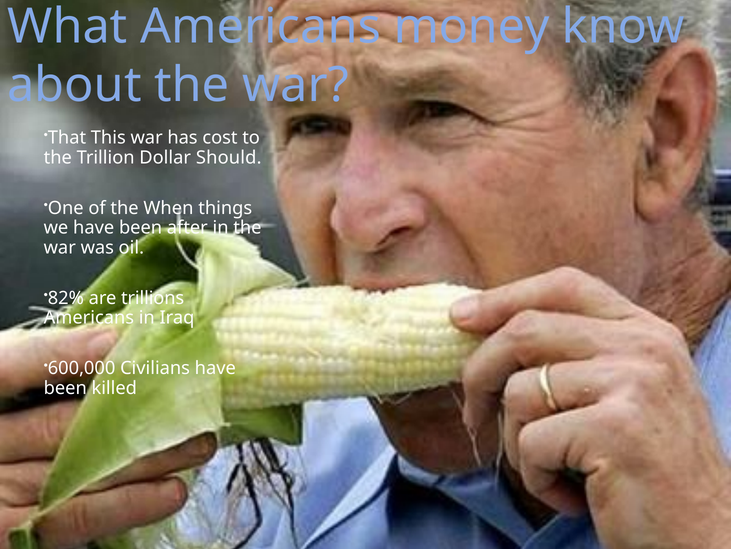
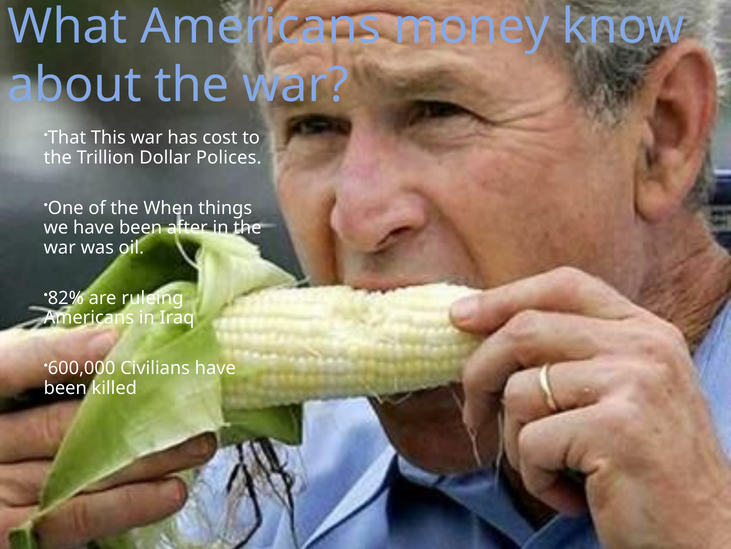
Should: Should -> Polices (229, 157)
trillions: trillions -> ruleing (153, 298)
